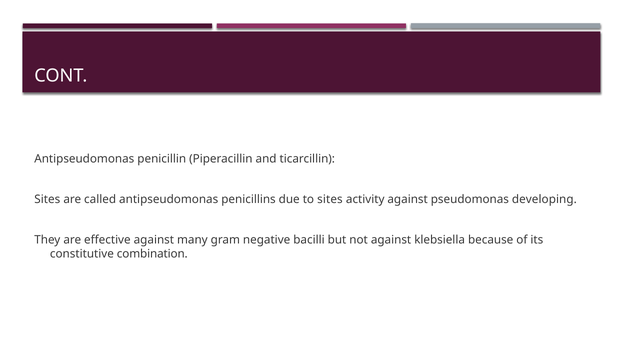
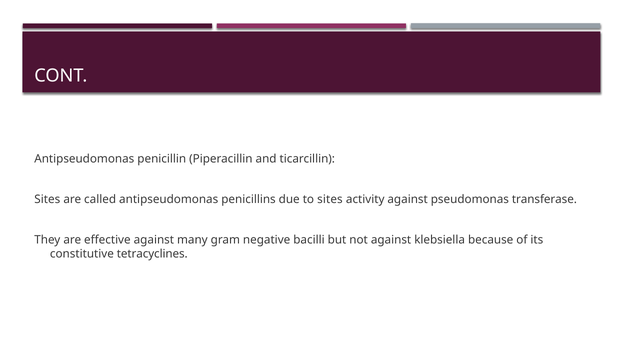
developing: developing -> transferase (544, 199)
combination: combination -> tetracyclines (152, 254)
